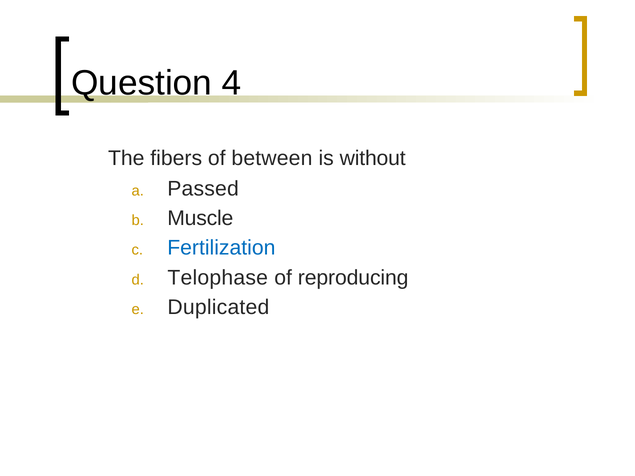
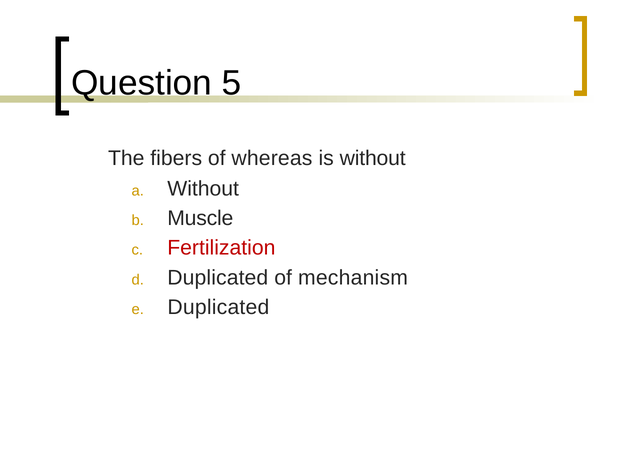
4: 4 -> 5 (232, 83)
between: between -> whereas (272, 158)
Passed: Passed -> Without (203, 189)
Fertilization colour: blue -> red (221, 248)
Telophase: Telophase -> Duplicated (218, 278)
reproducing: reproducing -> mechanism (353, 278)
